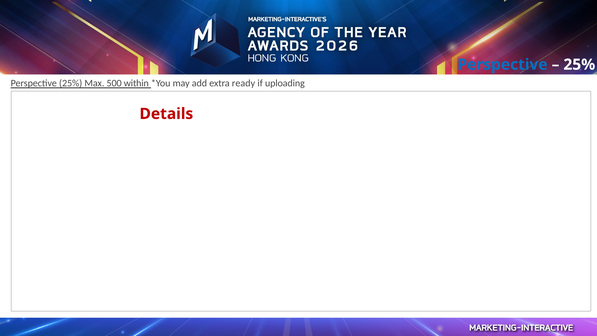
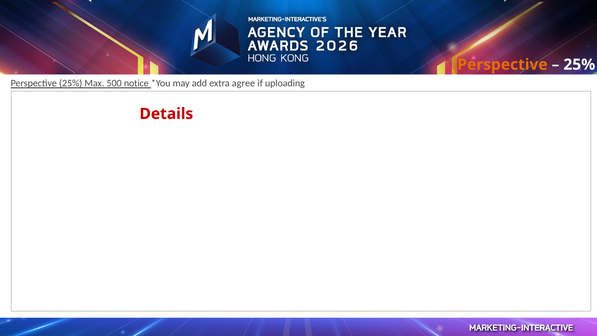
Perspective colour: blue -> orange (502, 65)
within: within -> notice (136, 83)
ready: ready -> agree (244, 83)
